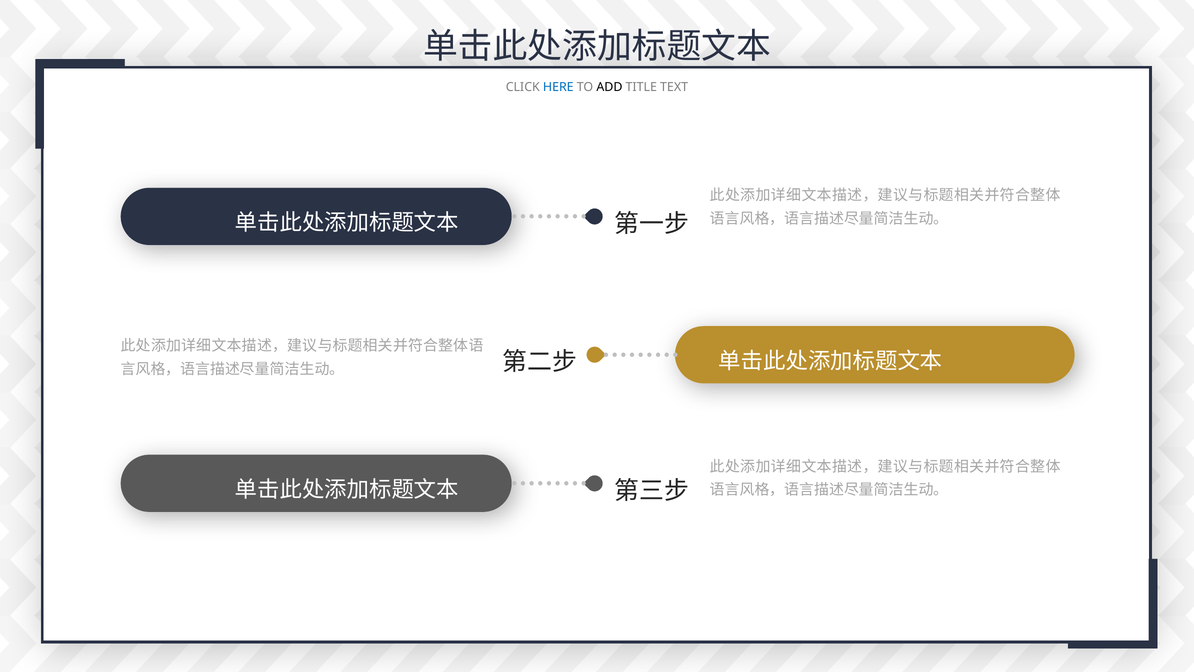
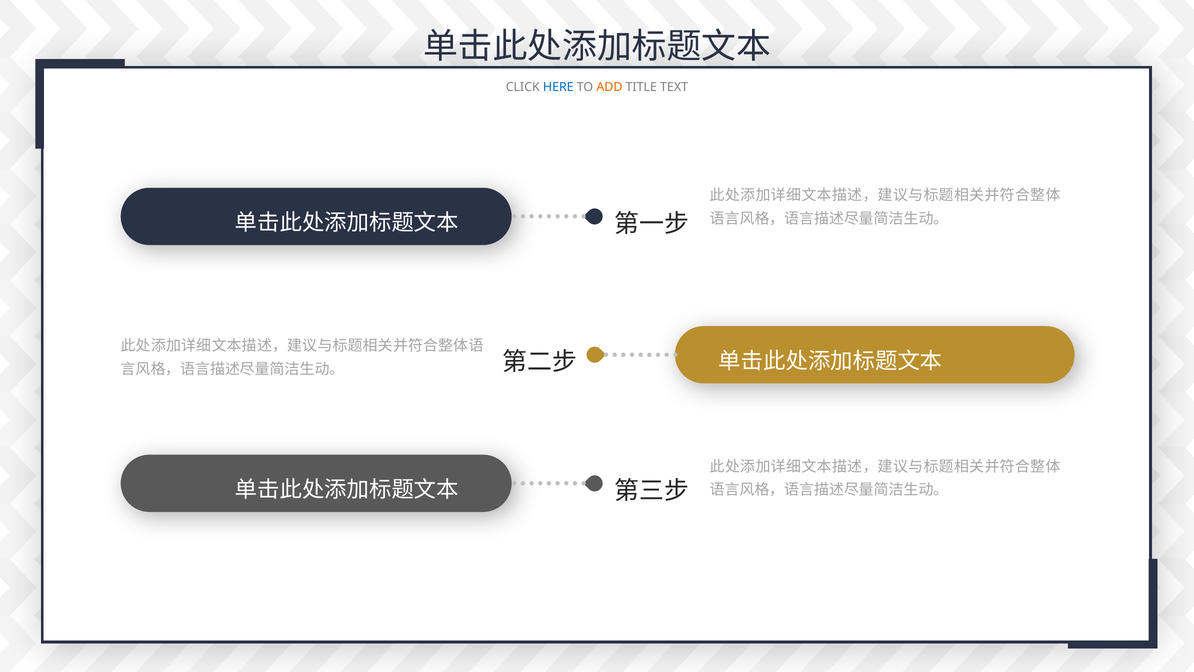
ADD colour: black -> orange (609, 87)
